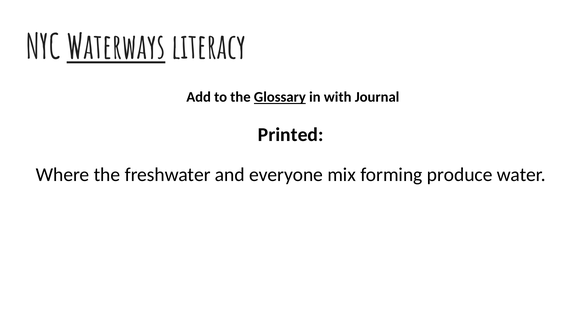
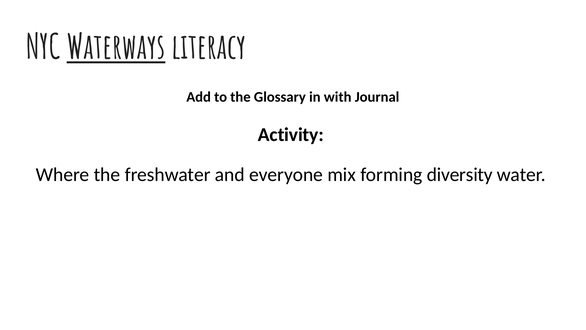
Glossary underline: present -> none (280, 97)
Printed: Printed -> Activity (291, 134)
produce: produce -> diversity (460, 174)
